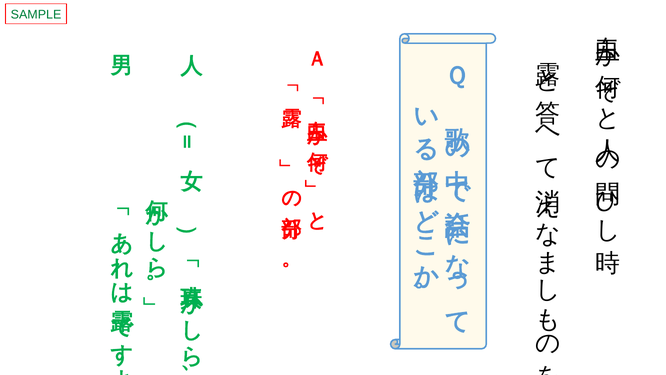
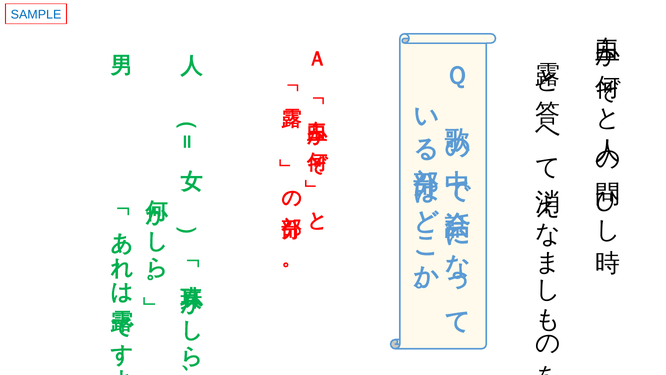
SAMPLE colour: green -> blue (36, 15)
